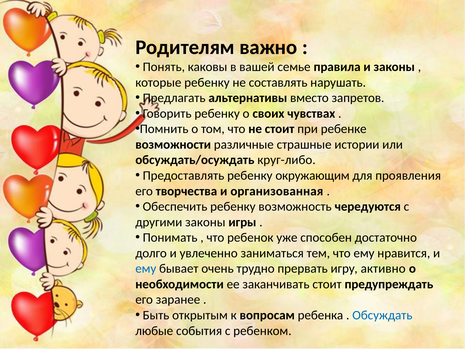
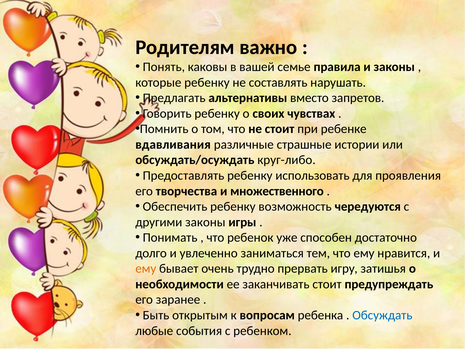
возможности: возможности -> вдавливания (173, 144)
окружающим: окружающим -> использовать (312, 175)
организованная: организованная -> множественного (277, 191)
ему colour: blue -> orange (146, 268)
активно: активно -> затишья (383, 268)
